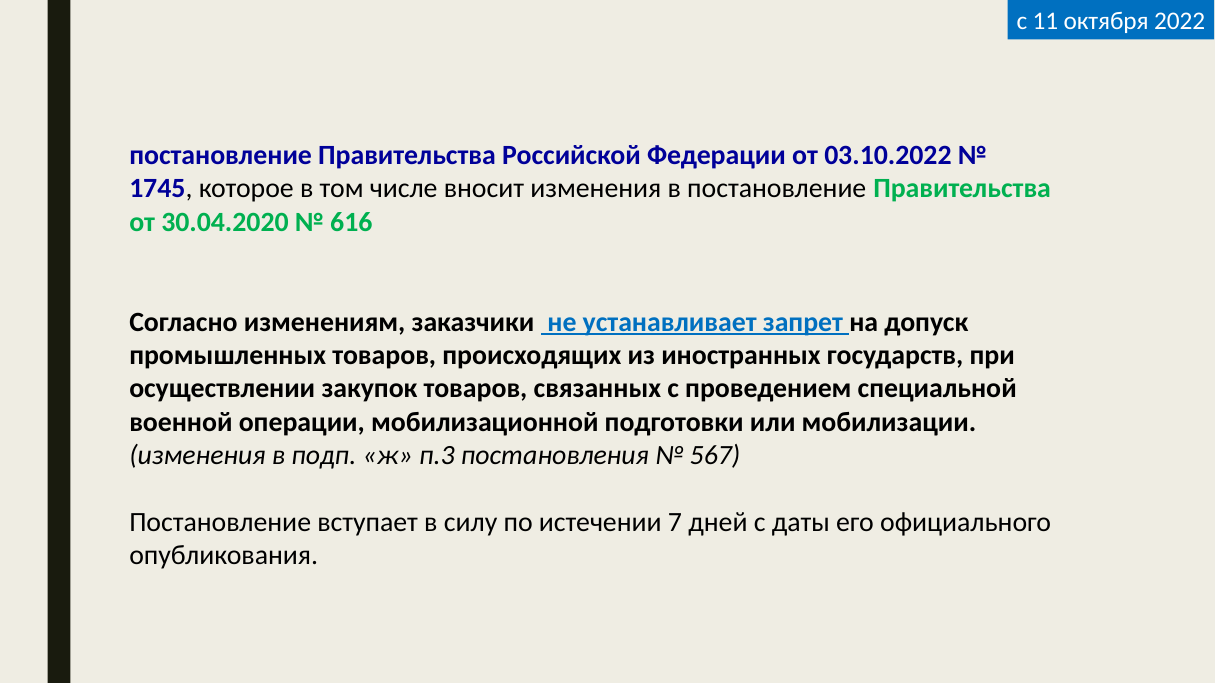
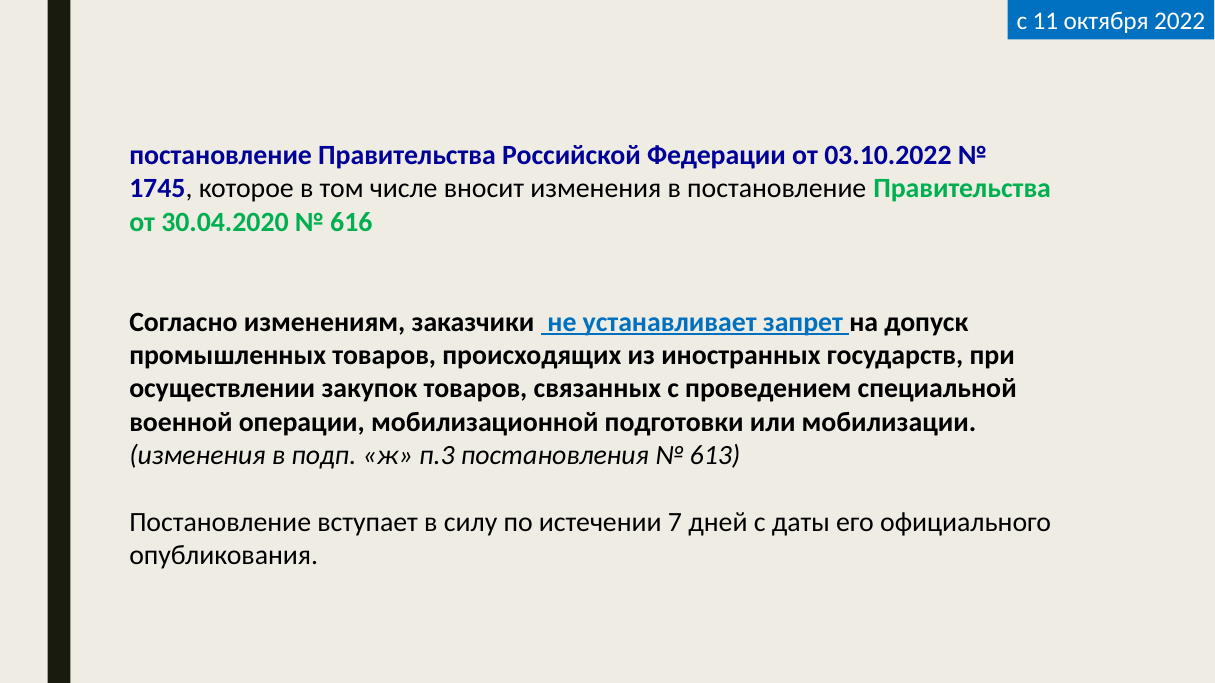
567: 567 -> 613 (715, 456)
